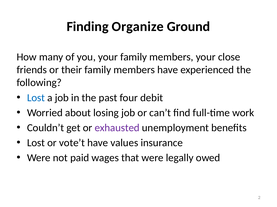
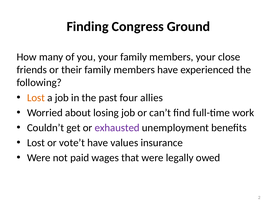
Organize: Organize -> Congress (138, 27)
Lost colour: blue -> orange (36, 98)
debit: debit -> allies (152, 98)
